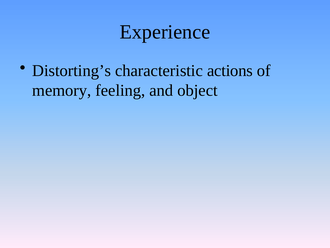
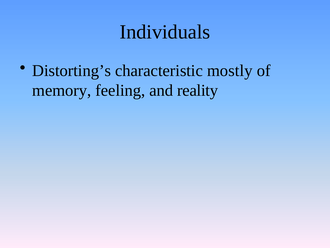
Experience: Experience -> Individuals (165, 32)
actions: actions -> mostly (230, 70)
object: object -> reality (198, 90)
